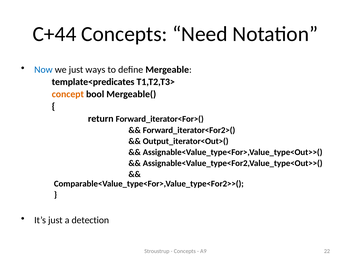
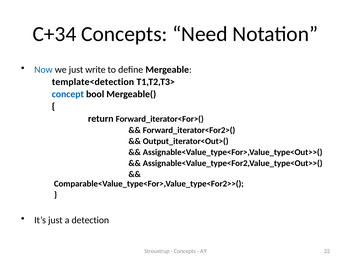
C+44: C+44 -> C+34 (54, 34)
ways: ways -> write (95, 70)
template<predicates: template<predicates -> template<detection (93, 82)
concept colour: orange -> blue (68, 94)
